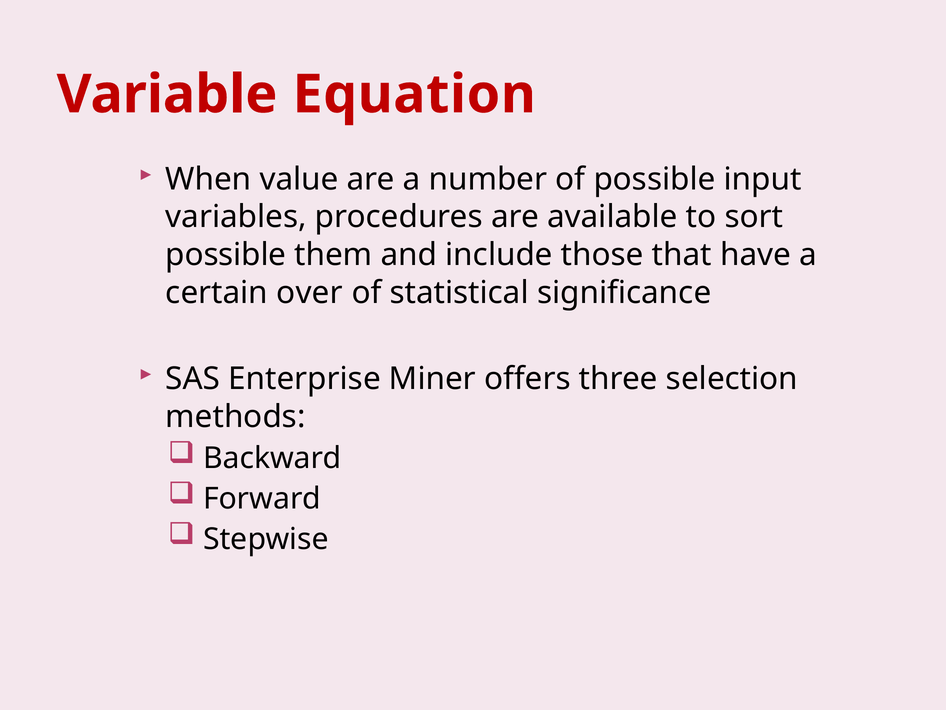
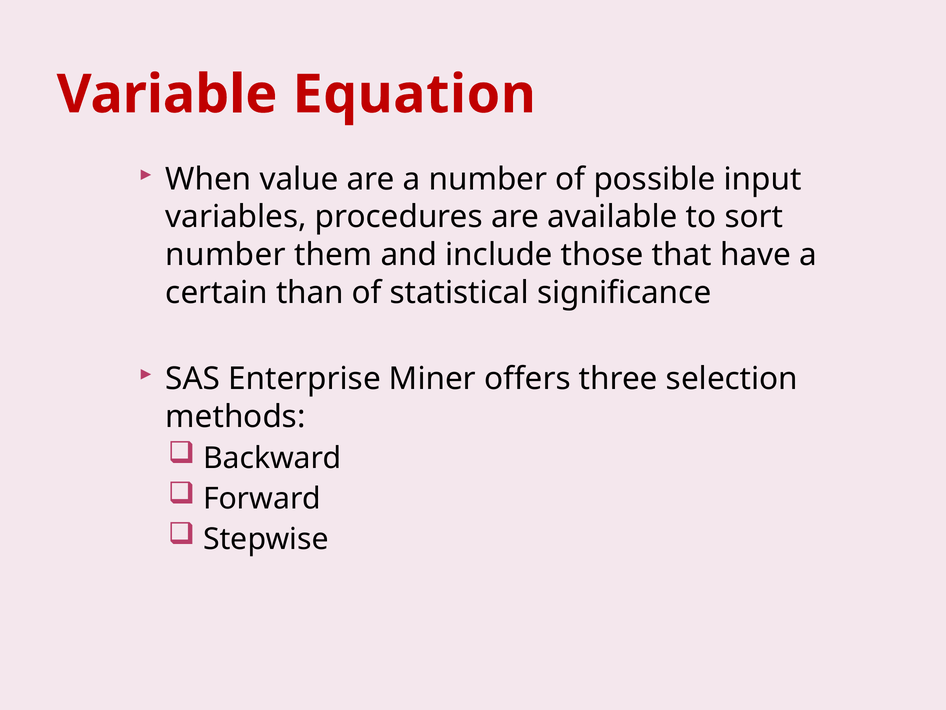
possible: possible -> number (226, 255)
over: over -> than (310, 293)
